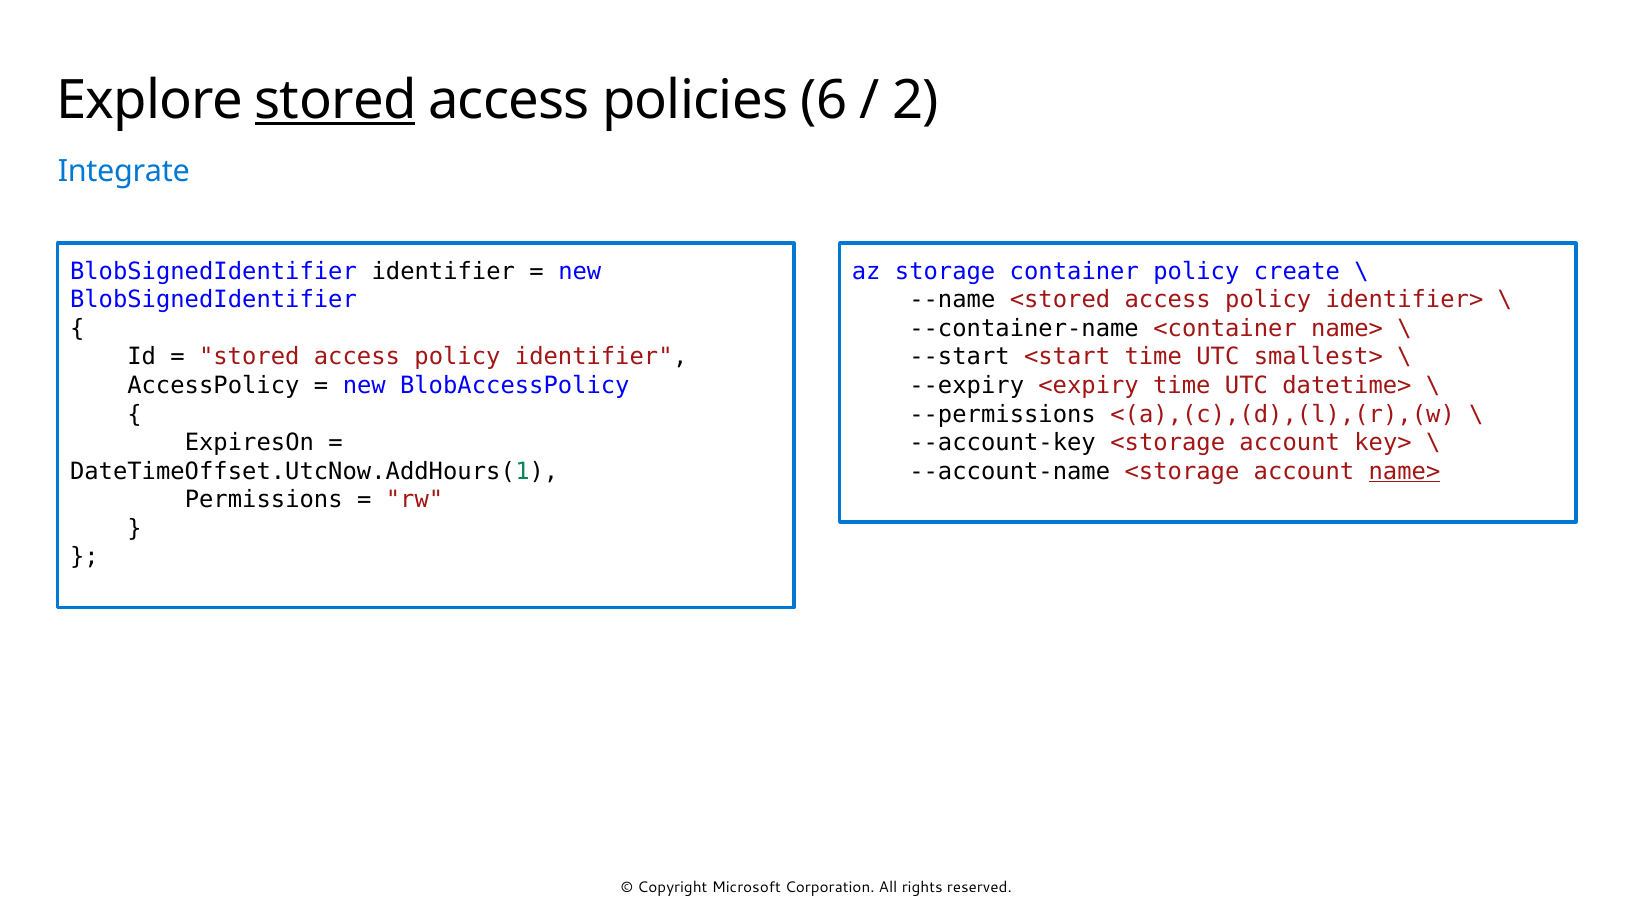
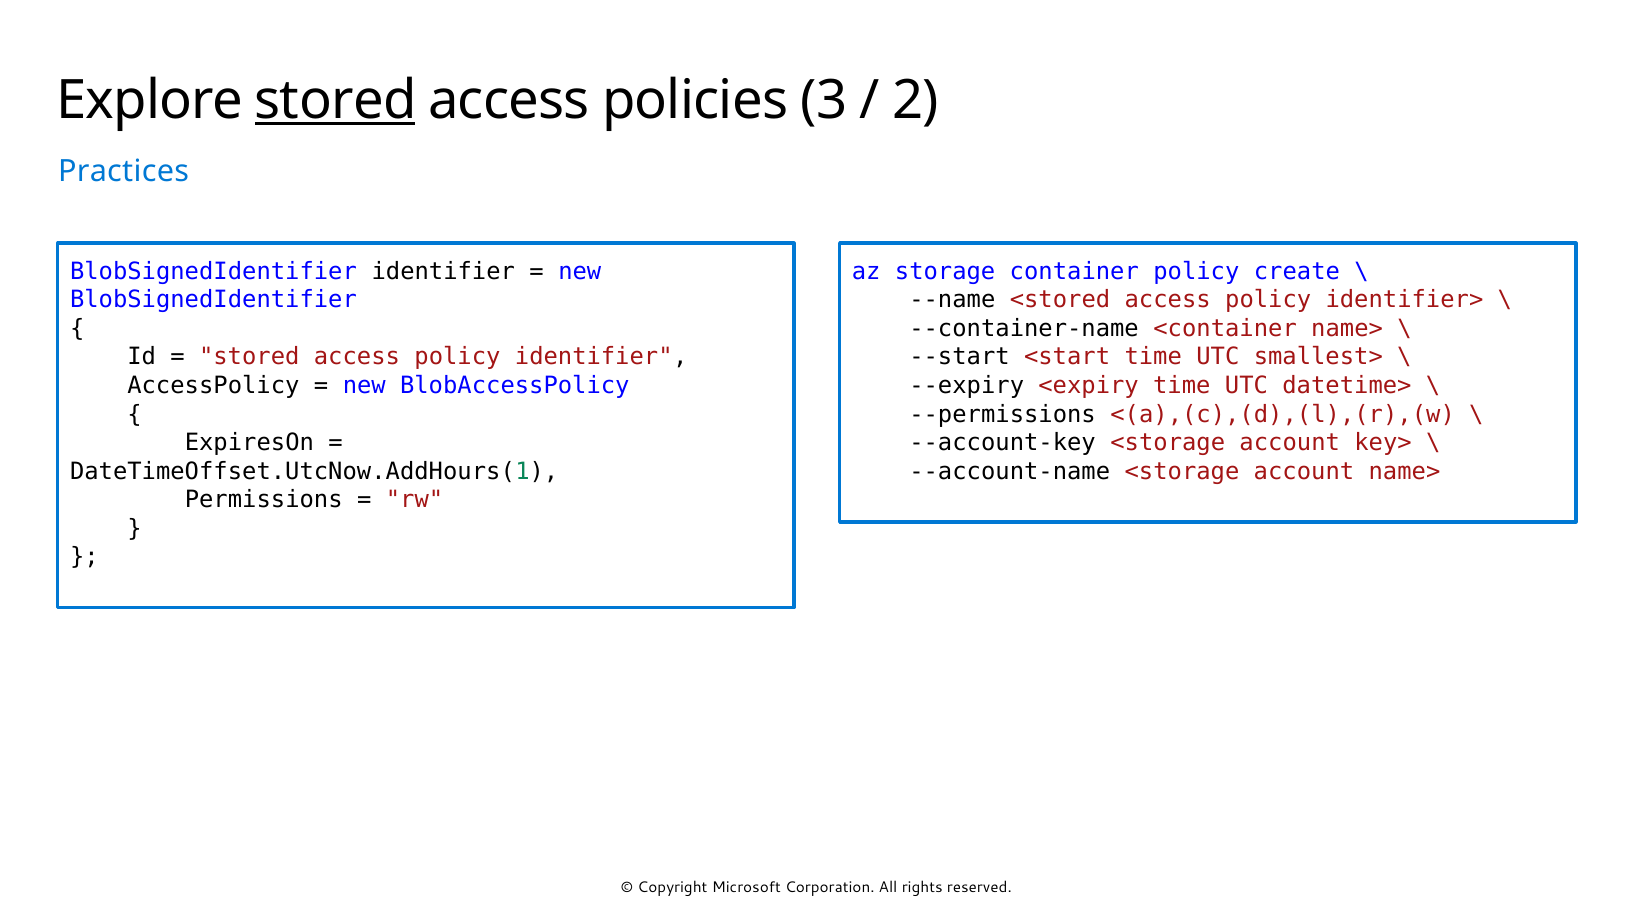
6: 6 -> 3 (824, 100)
Integrate: Integrate -> Practices (124, 172)
name> underline: present -> none (1405, 471)
